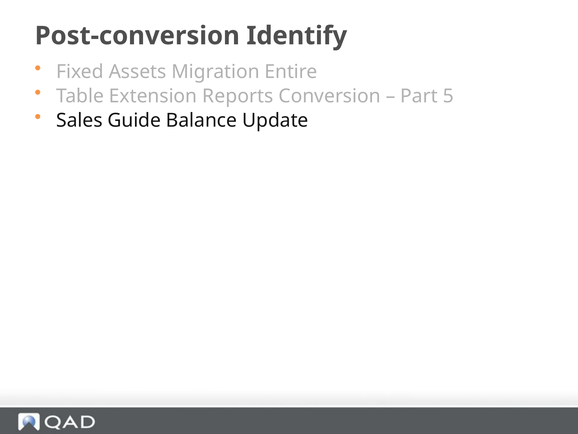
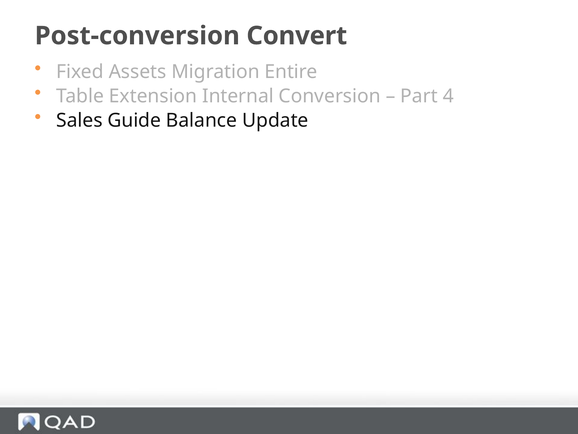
Identify: Identify -> Convert (297, 36)
Reports: Reports -> Internal (238, 96)
5: 5 -> 4 (448, 96)
